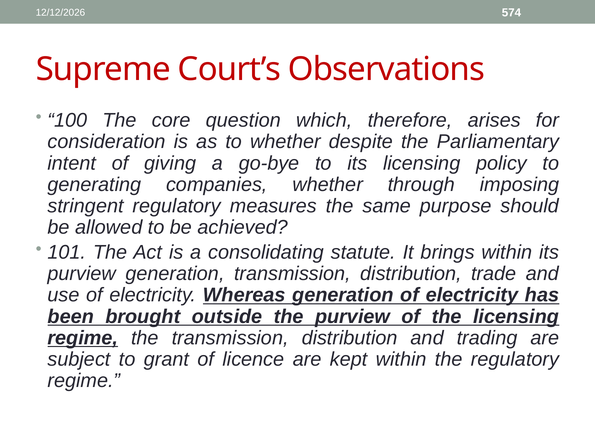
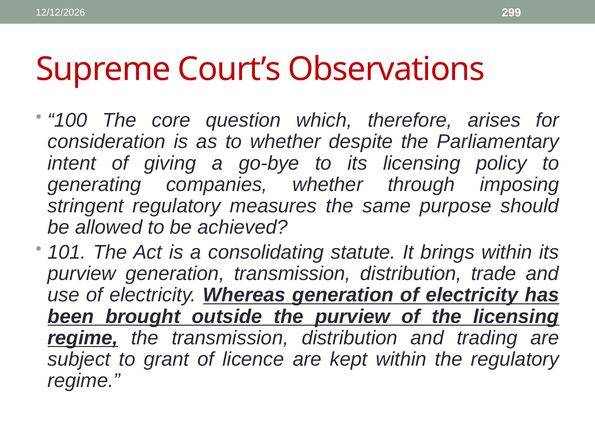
574: 574 -> 299 (511, 13)
